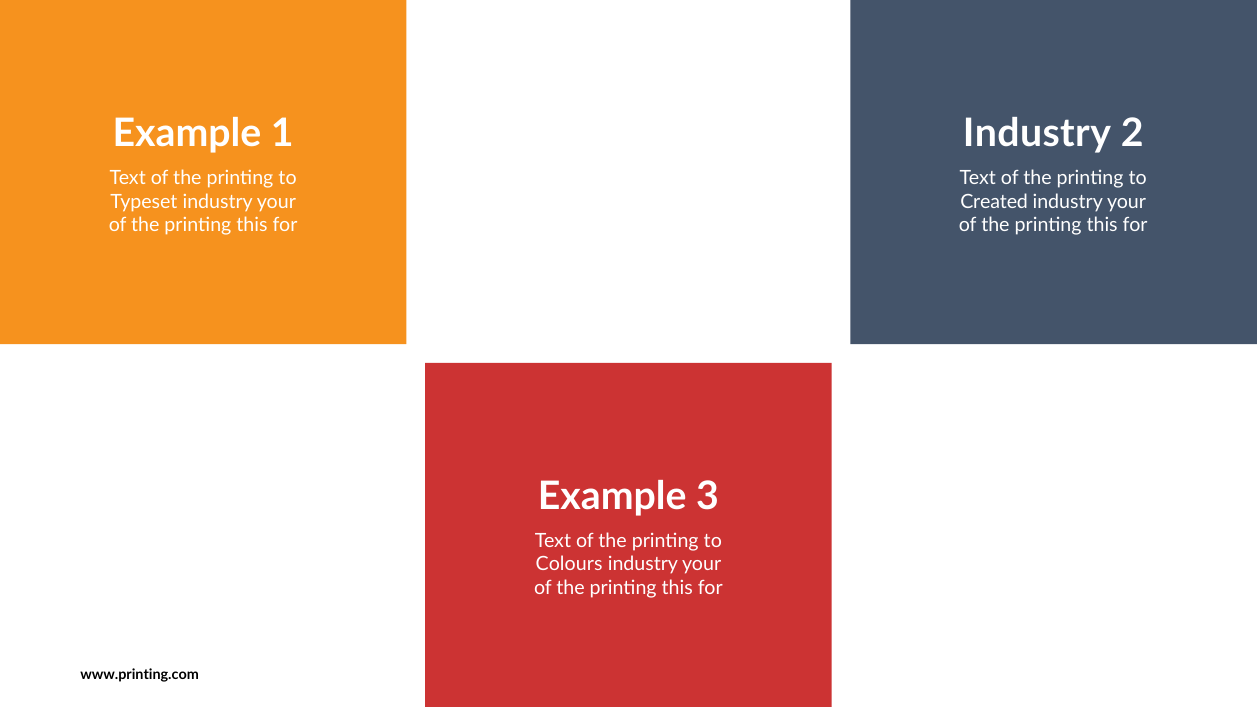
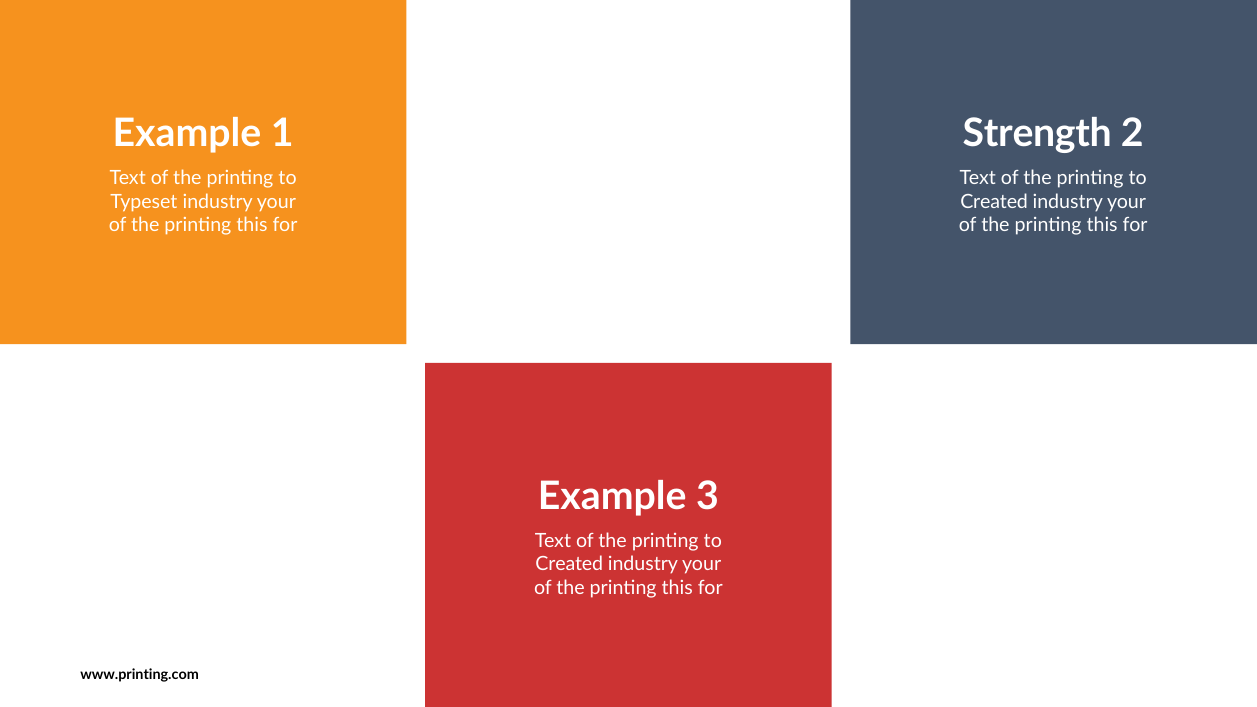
Industry: Industry -> Strength (1037, 134)
Colours: Colours -> Created (569, 565)
